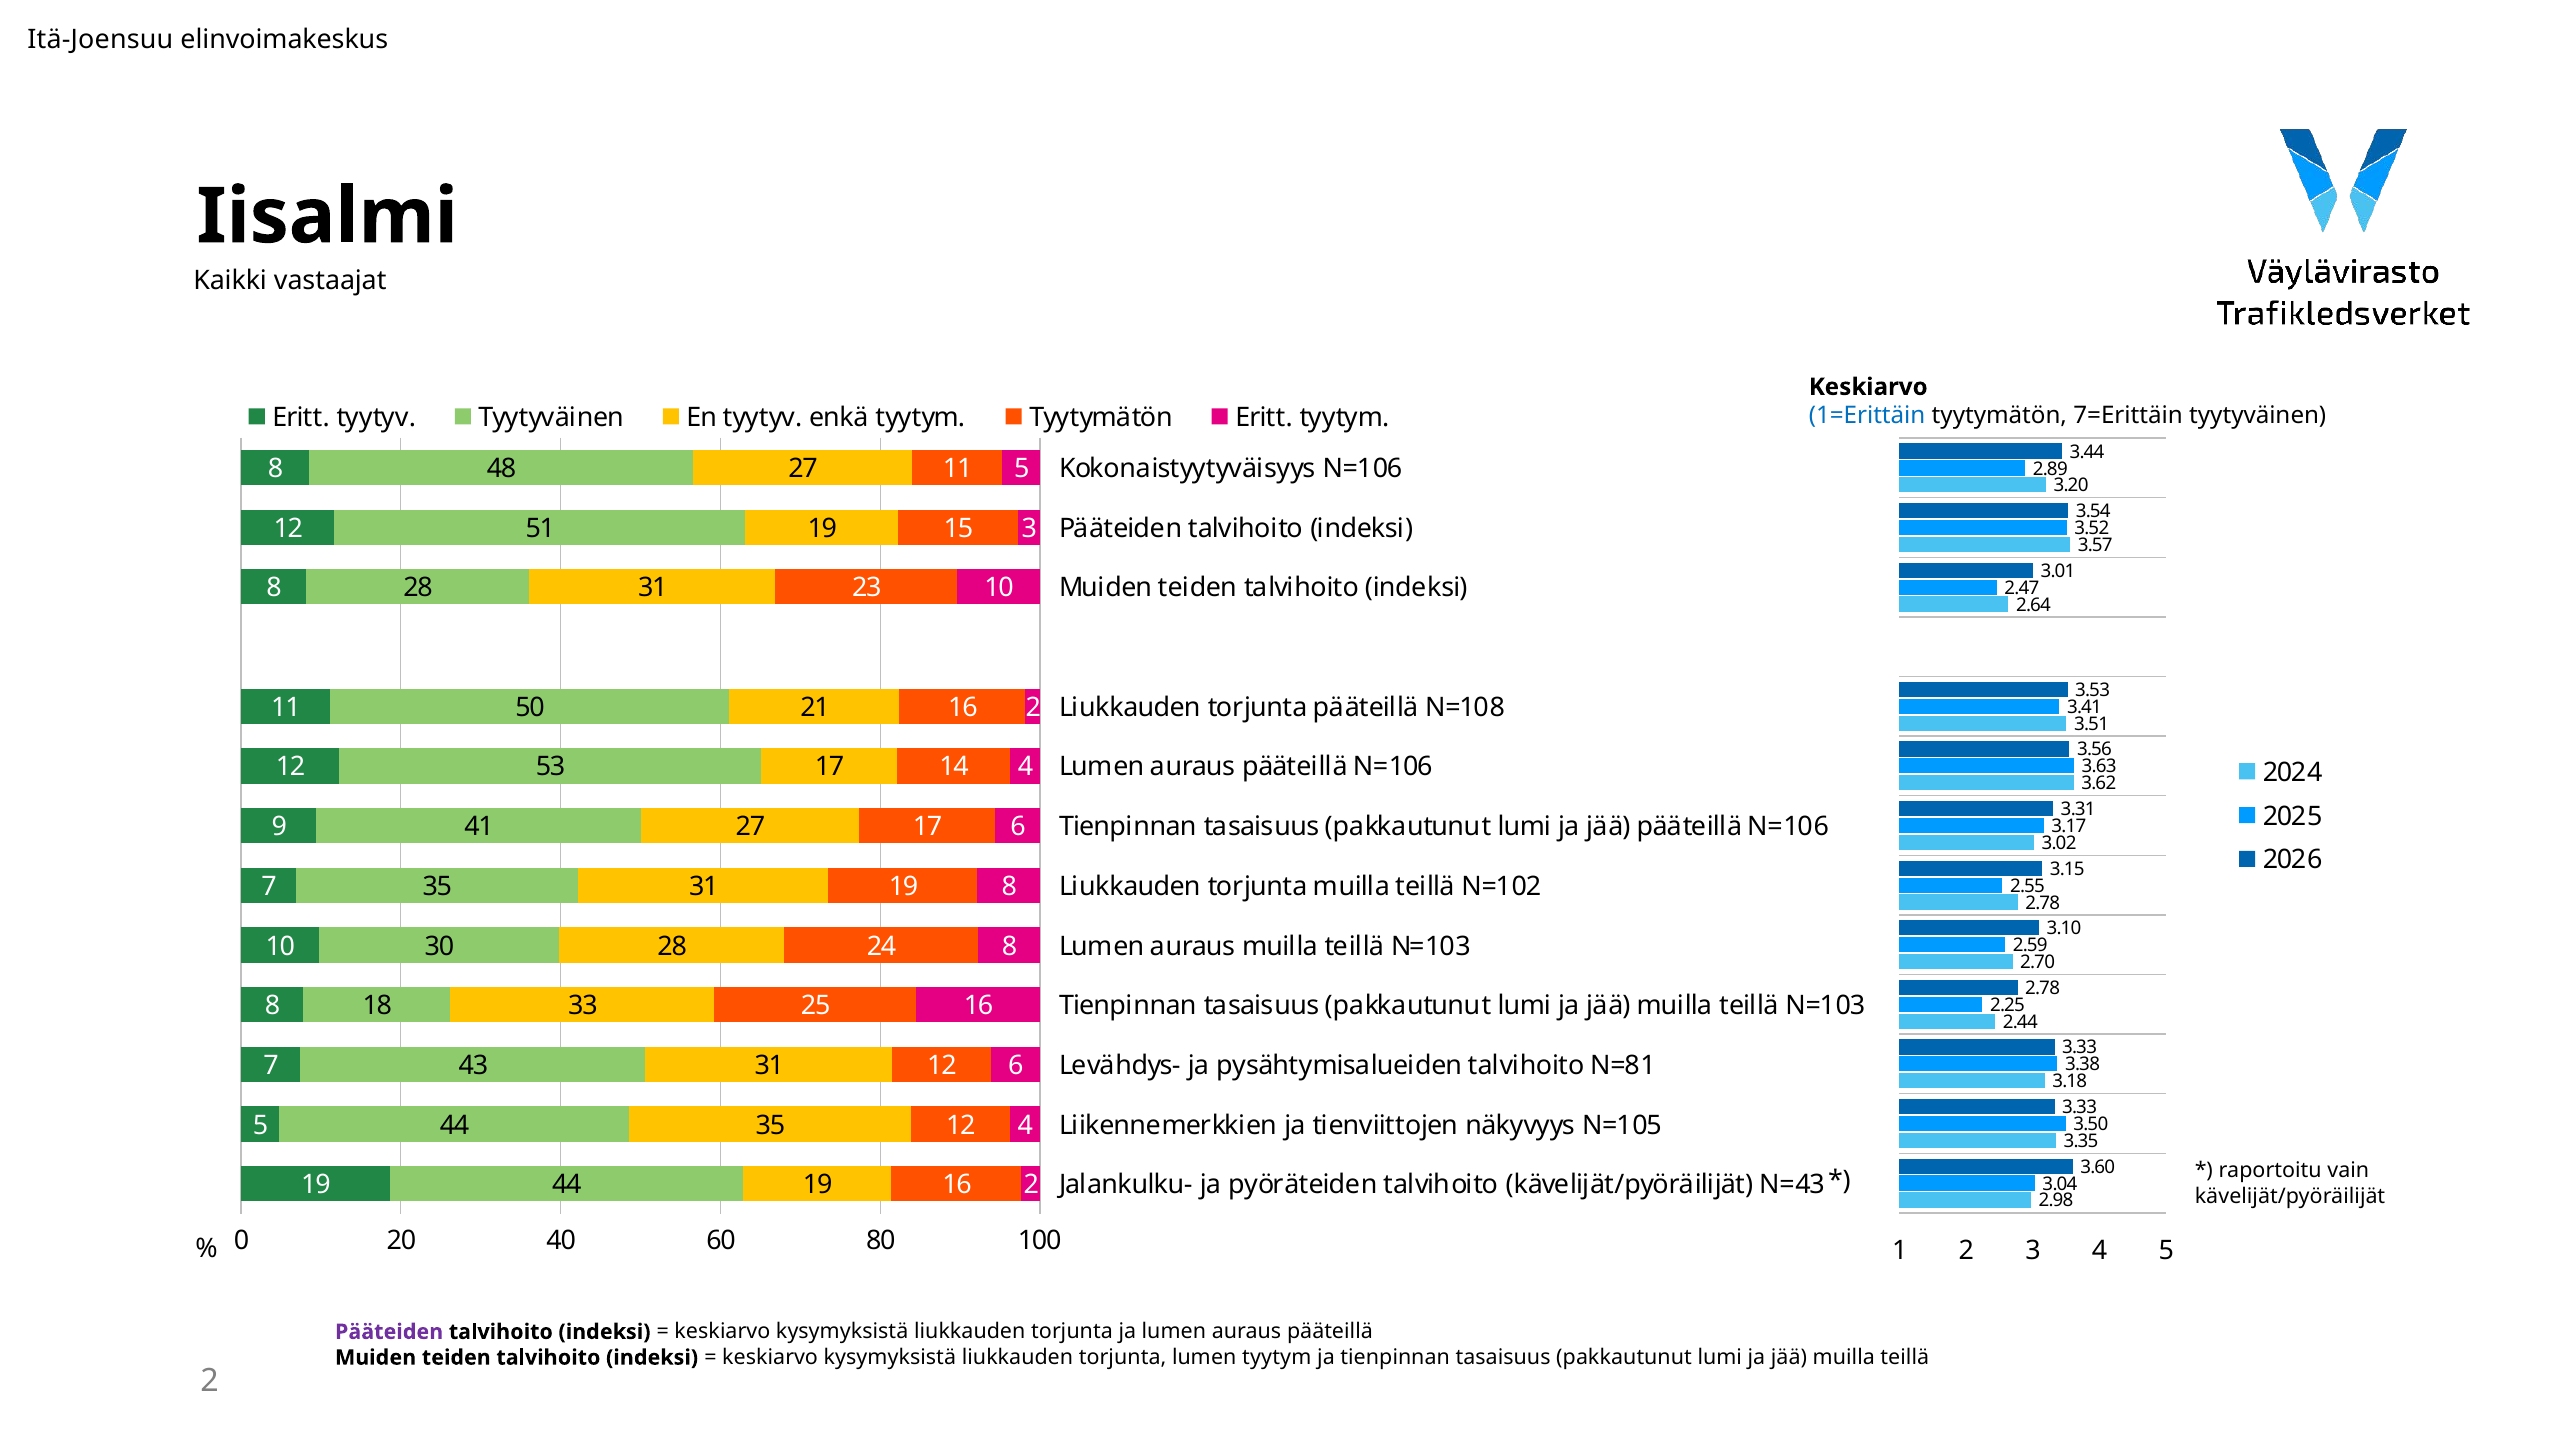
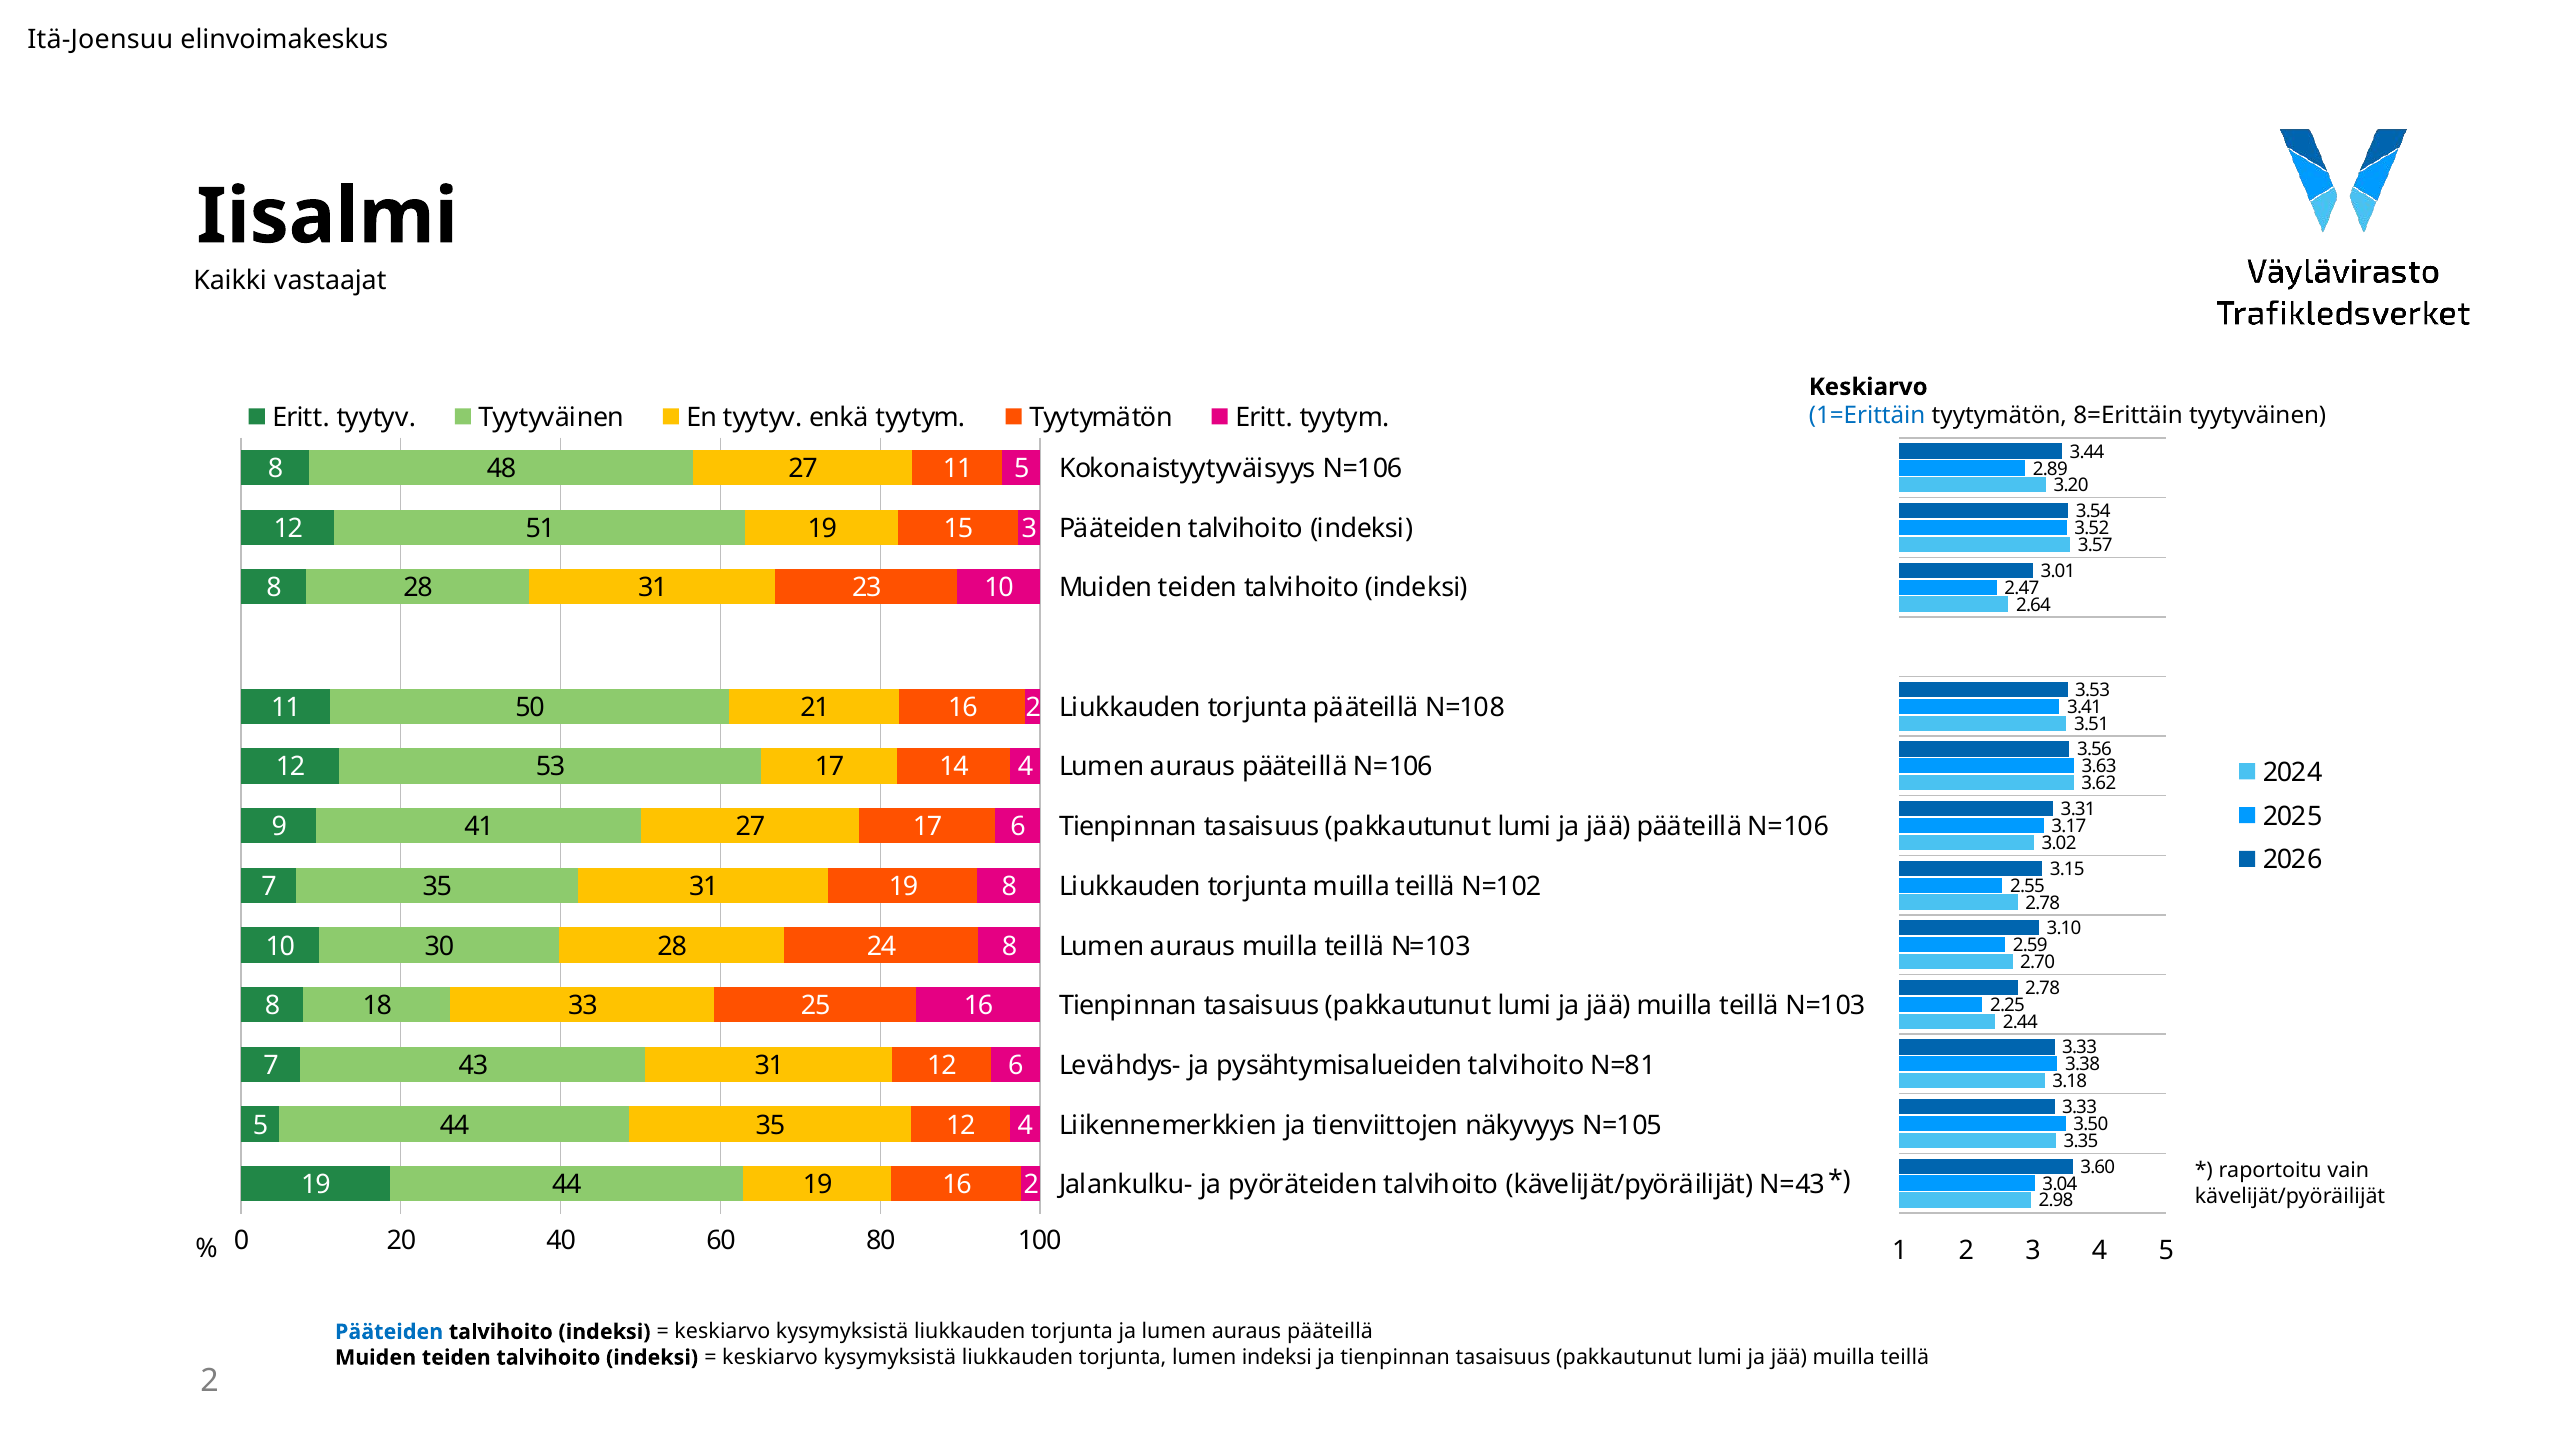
7=Erittäin: 7=Erittäin -> 8=Erittäin (2128, 416)
Pääteiden colour: purple -> blue (389, 1332)
lumen tyytym: tyytym -> indeksi (1277, 1358)
